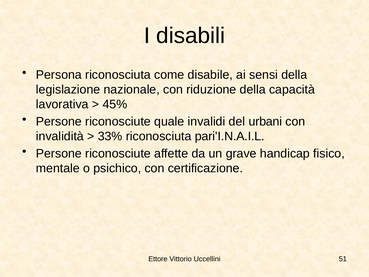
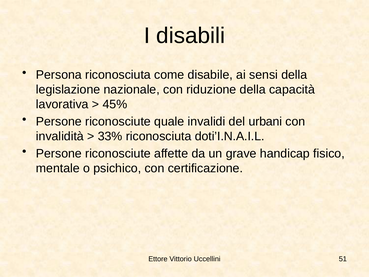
pari’I.N.A.I.L: pari’I.N.A.I.L -> doti’I.N.A.I.L (230, 136)
